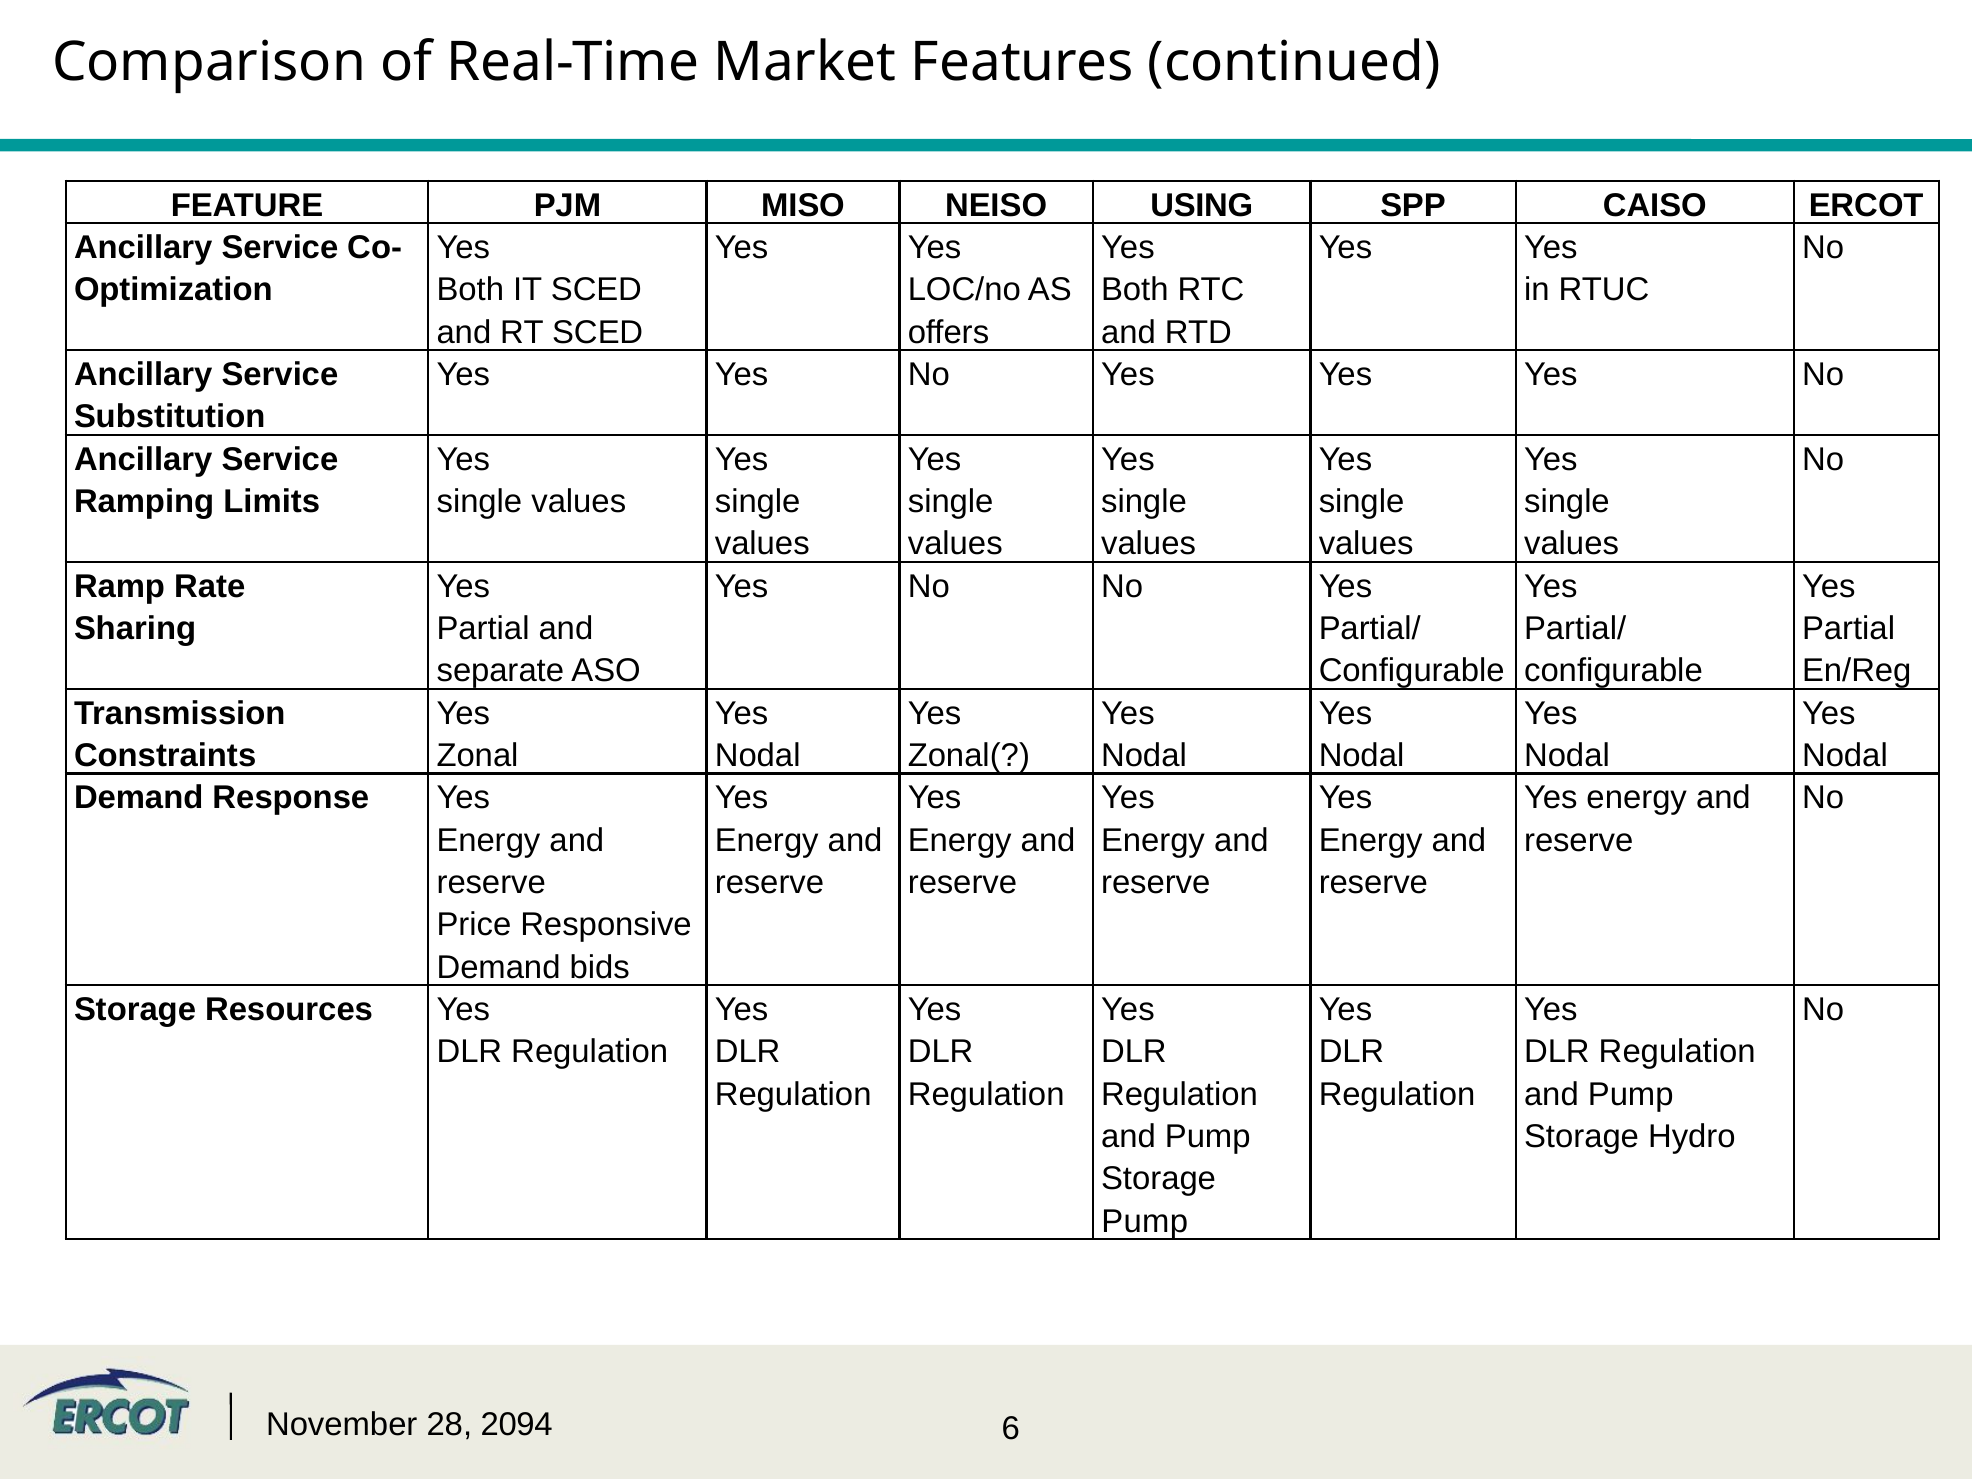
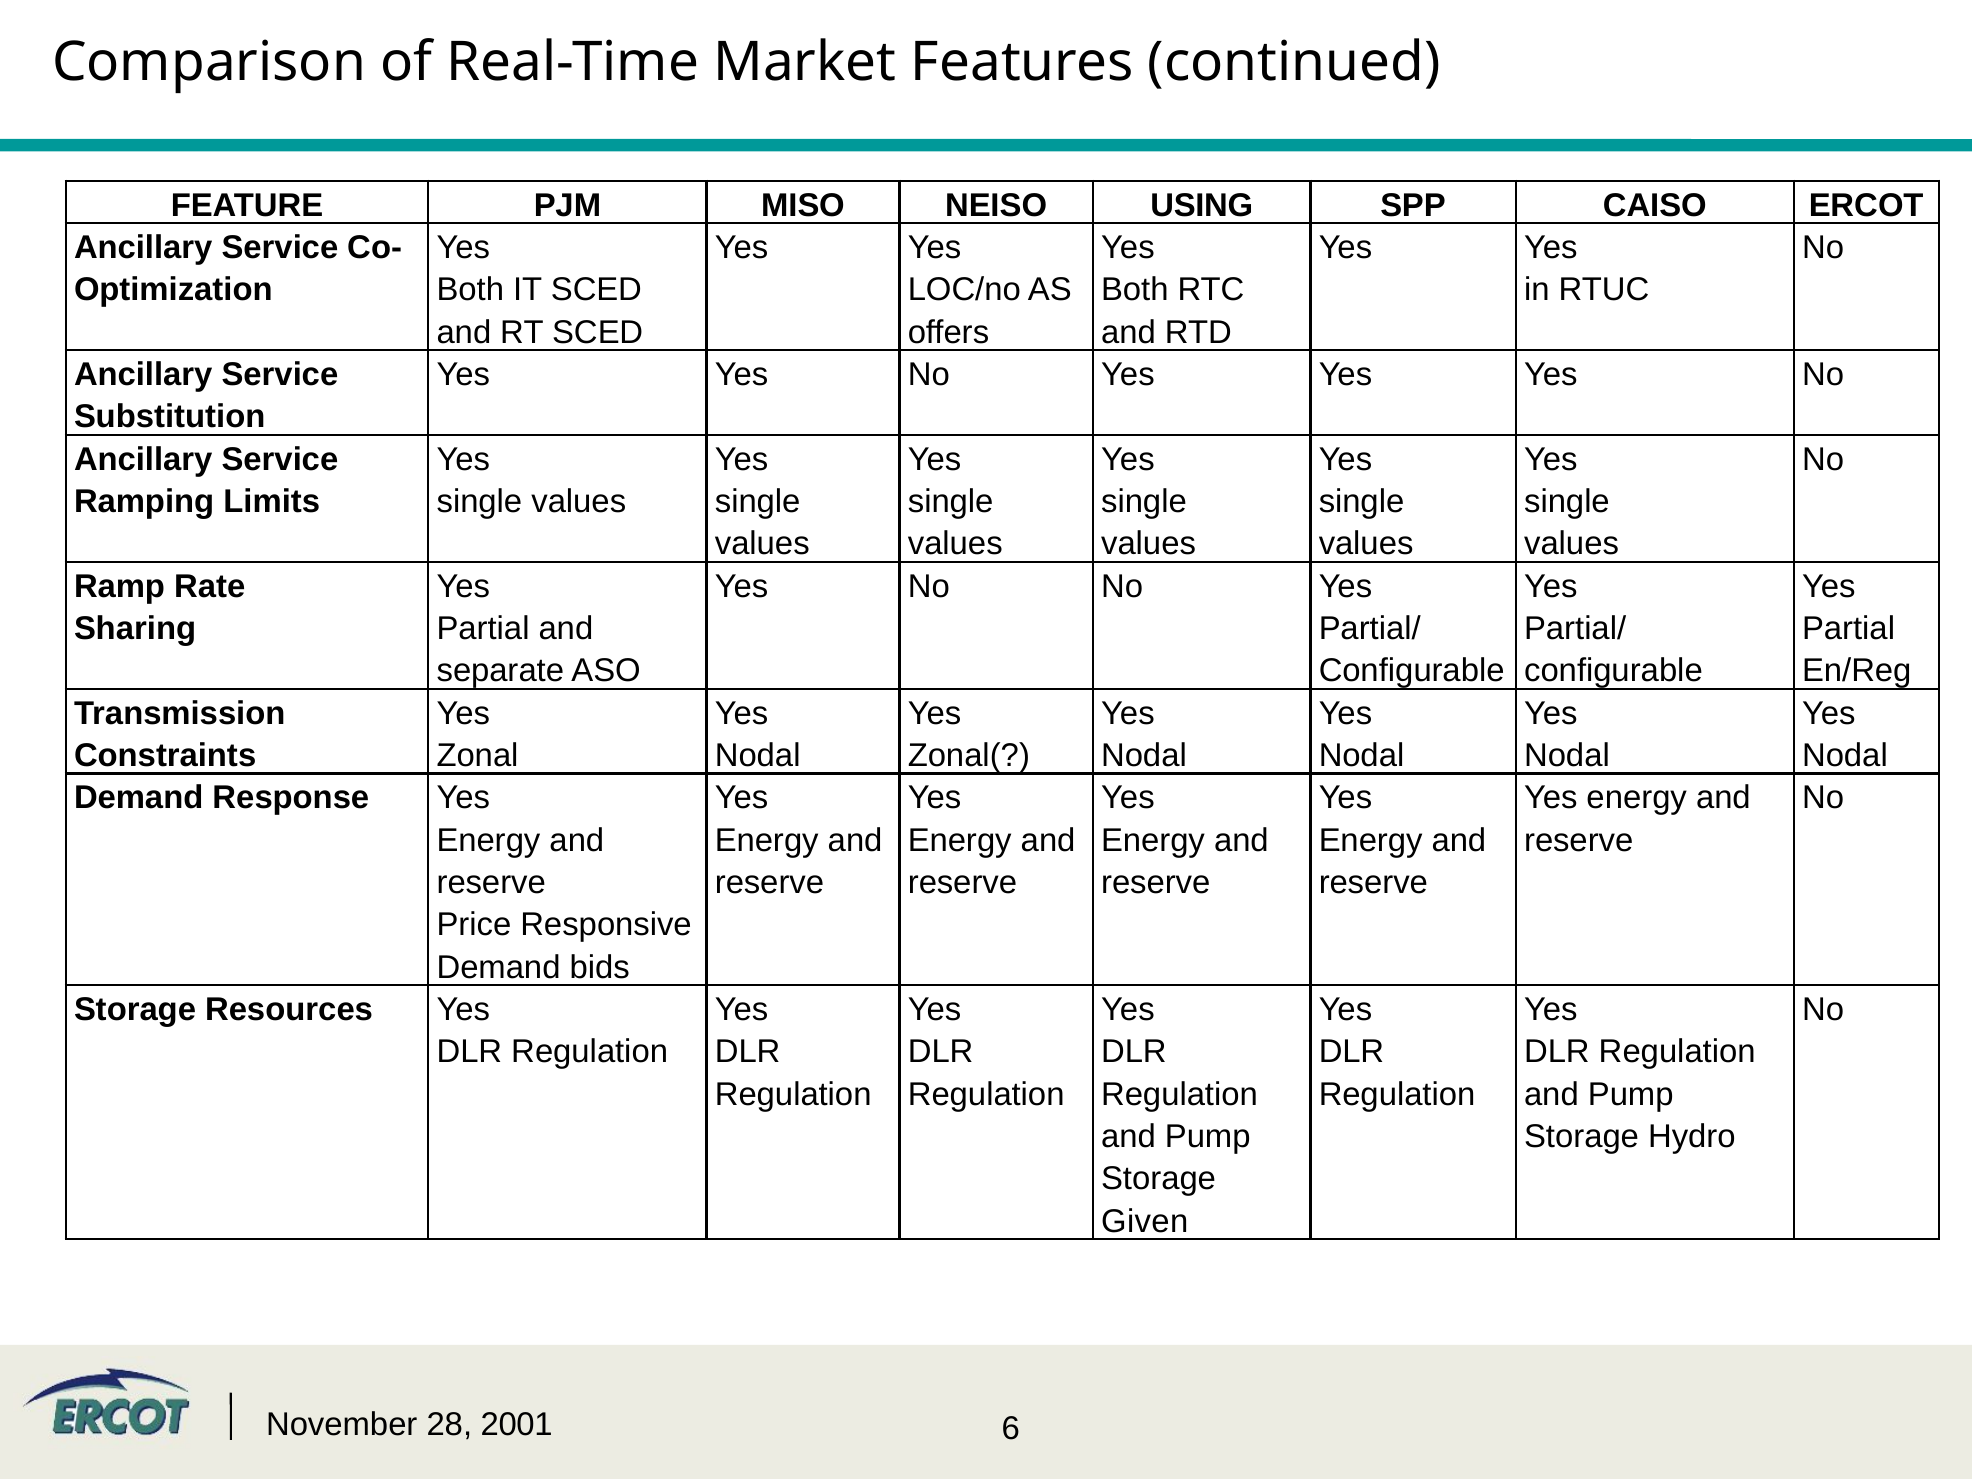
Pump: Pump -> Given (1145, 1221)
2094: 2094 -> 2001 (517, 1425)
